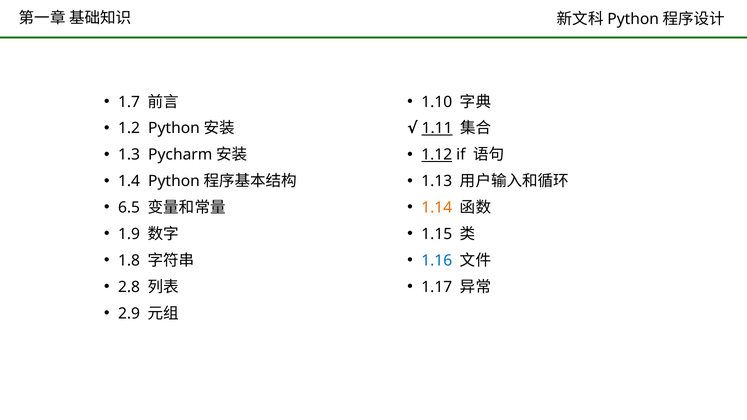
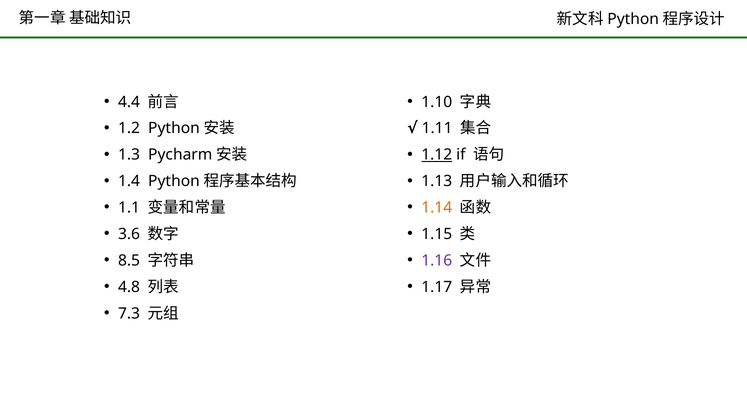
1.7: 1.7 -> 4.4 (129, 102)
1.11 underline: present -> none (437, 128)
6.5: 6.5 -> 1.1 (129, 208)
1.9: 1.9 -> 3.6 (129, 234)
1.8: 1.8 -> 8.5 (129, 261)
1.16 colour: blue -> purple (437, 261)
2.8: 2.8 -> 4.8 (129, 287)
2.9: 2.9 -> 7.3 (129, 314)
